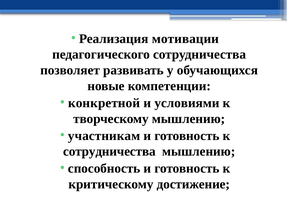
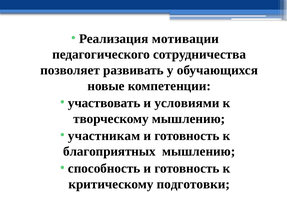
конкретной: конкретной -> участвовать (104, 103)
сотрудничества: сотрудничества -> благоприятных (109, 152)
достижение: достижение -> подготовки (193, 184)
